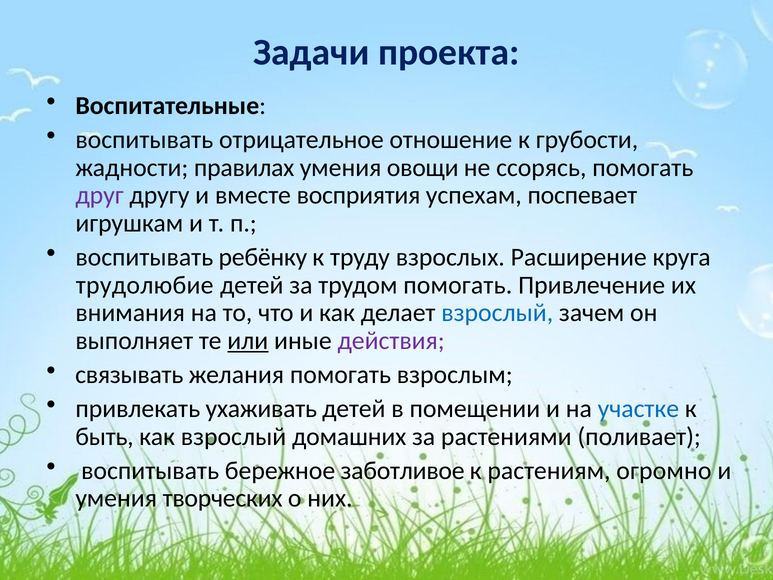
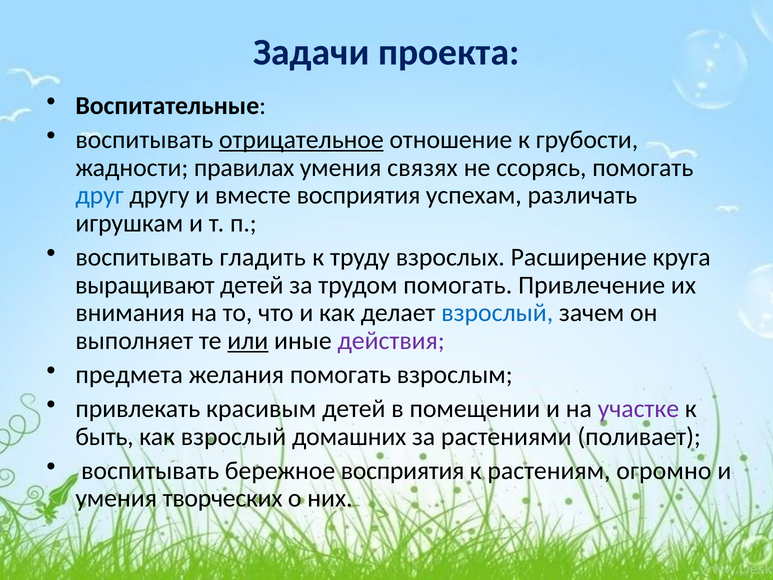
отрицательное underline: none -> present (301, 140)
овощи: овощи -> связях (422, 167)
друг colour: purple -> blue (100, 195)
поспевает: поспевает -> различать (582, 195)
ребёнку: ребёнку -> гладить (263, 257)
трудолюбие: трудолюбие -> выращивают (145, 285)
связывать: связывать -> предмета (129, 375)
ухаживать: ухаживать -> красивым (261, 409)
участке colour: blue -> purple (638, 409)
бережное заботливое: заботливое -> восприятия (403, 470)
